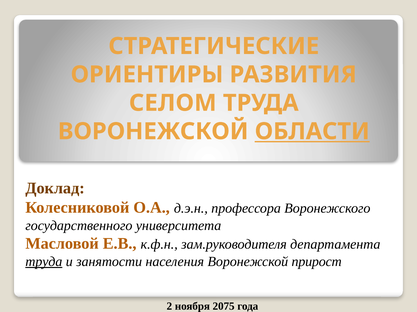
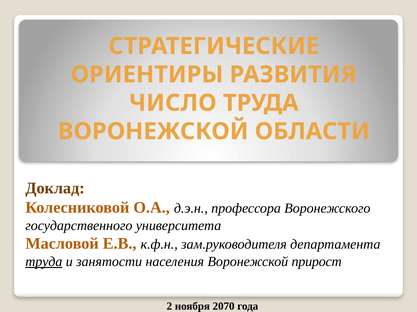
СЕЛОМ: СЕЛОМ -> ЧИСЛО (173, 103)
ОБЛАСТИ underline: present -> none (312, 132)
2075: 2075 -> 2070 (224, 307)
